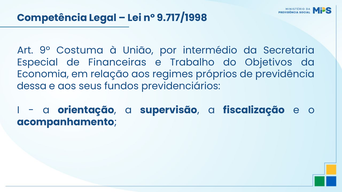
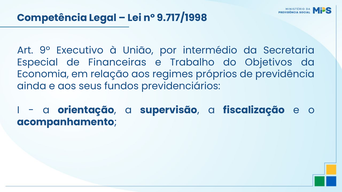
Costuma: Costuma -> Executivo (80, 50)
dessa: dessa -> ainda (32, 86)
